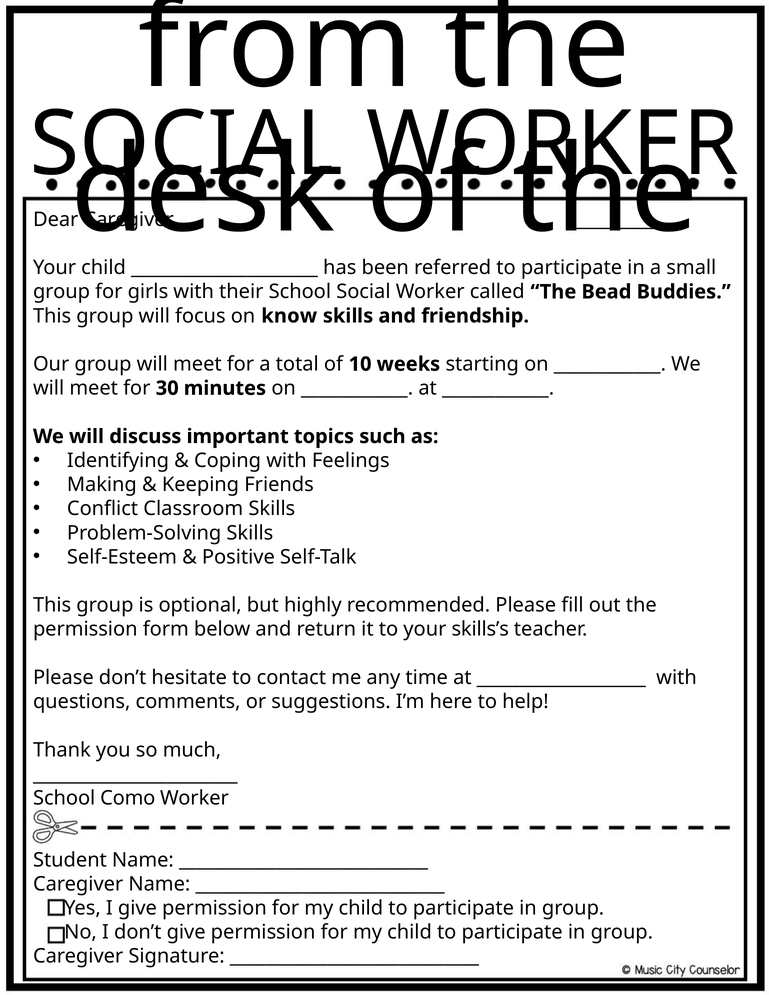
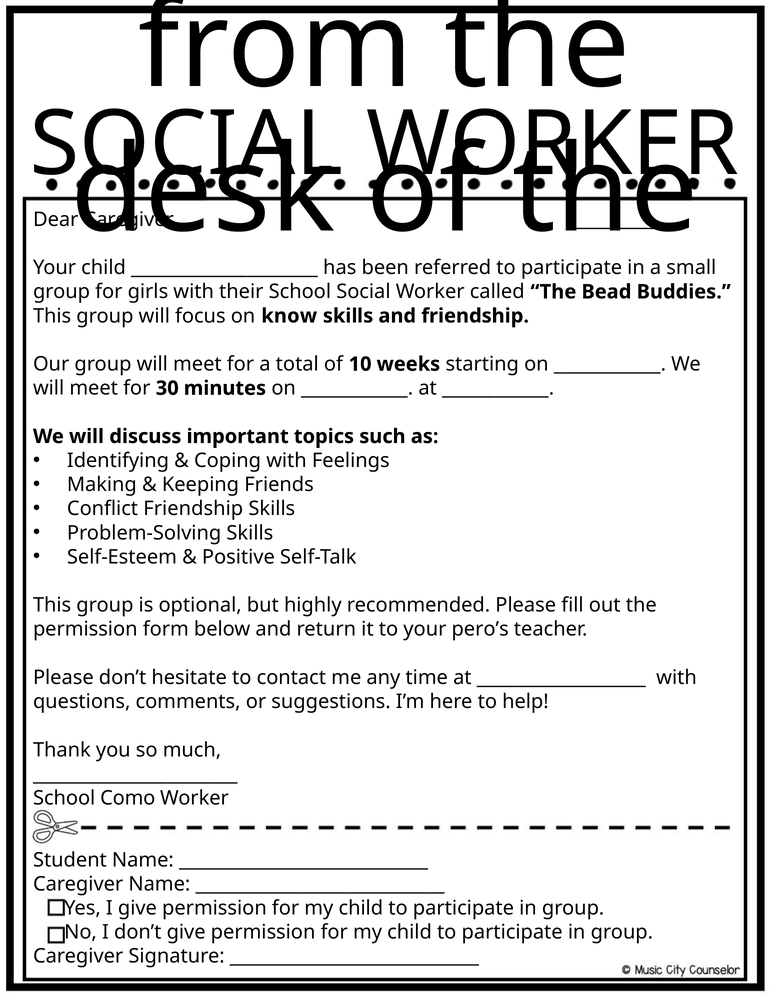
Conflict Classroom: Classroom -> Friendship (193, 509)
skills’s: skills’s -> pero’s (480, 629)
